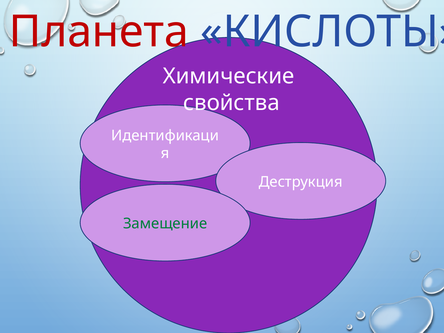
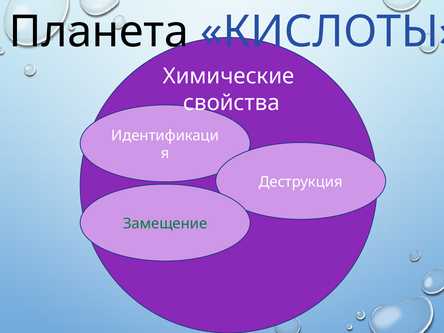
Планета colour: red -> black (99, 32)
